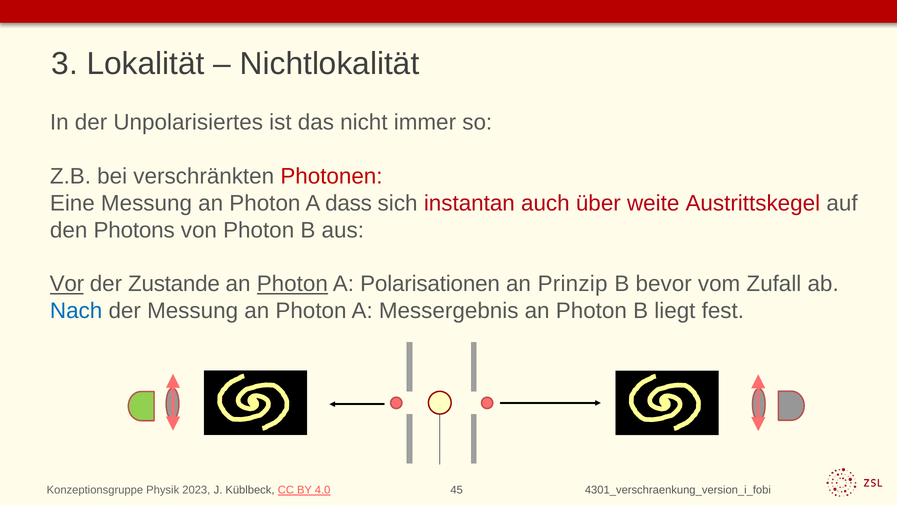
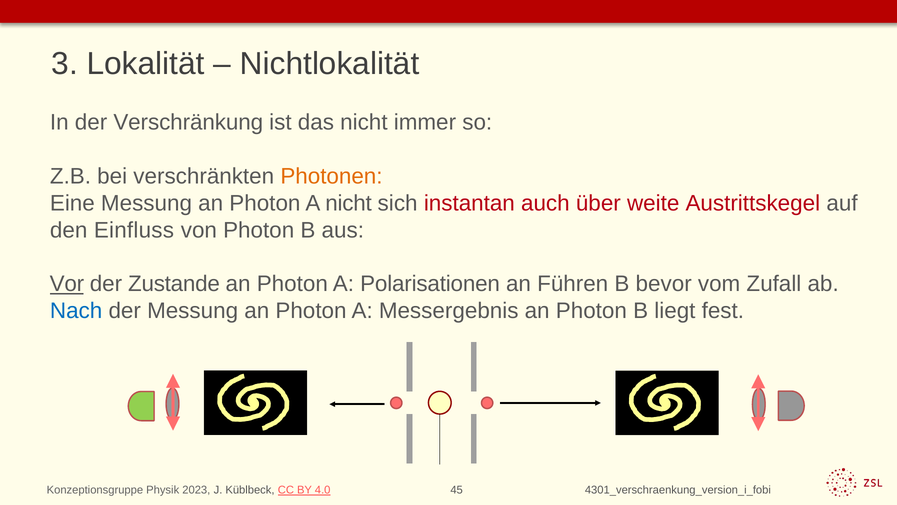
Unpolarisiertes: Unpolarisiertes -> Verschränkung (188, 122)
Photonen colour: red -> orange (331, 176)
A dass: dass -> nicht (349, 203)
Photons: Photons -> Einfluss (134, 230)
Photon underline: present -> none (292, 284)
Prinzip: Prinzip -> Führen (573, 284)
